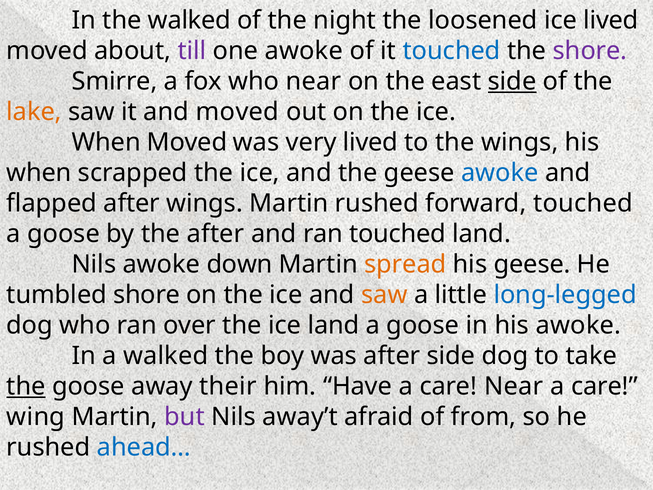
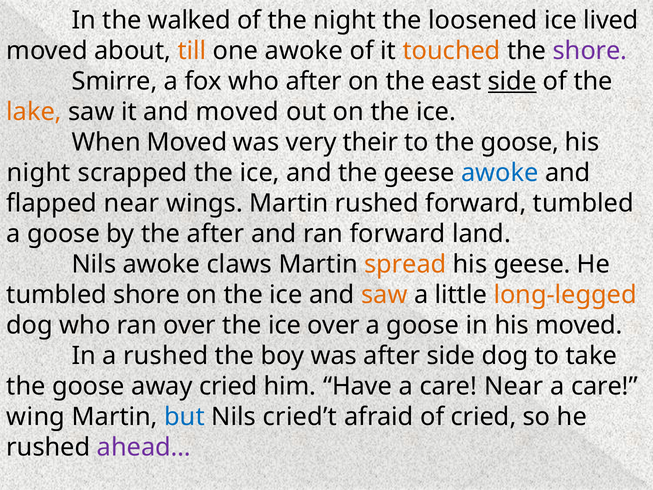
till colour: purple -> orange (192, 51)
touched colour: blue -> orange (452, 51)
who near: near -> after (314, 81)
very lived: lived -> their (370, 142)
to the wings: wings -> goose (520, 142)
when: when -> night (39, 173)
flapped after: after -> near (131, 203)
forward touched: touched -> tumbled (583, 203)
ran touched: touched -> forward (397, 234)
down: down -> claws (239, 264)
long-legged colour: blue -> orange (565, 295)
ice land: land -> over (334, 325)
his awoke: awoke -> moved (579, 325)
a walked: walked -> rushed (166, 356)
the underline: present -> none (26, 386)
away their: their -> cried (228, 386)
but colour: purple -> blue (185, 417)
away’t: away’t -> cried’t (300, 417)
of from: from -> cried (484, 417)
ahead… colour: blue -> purple (144, 447)
